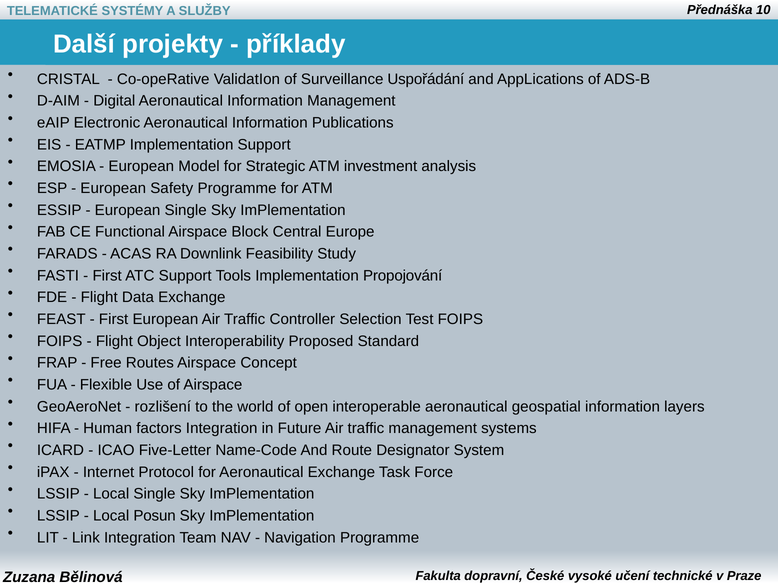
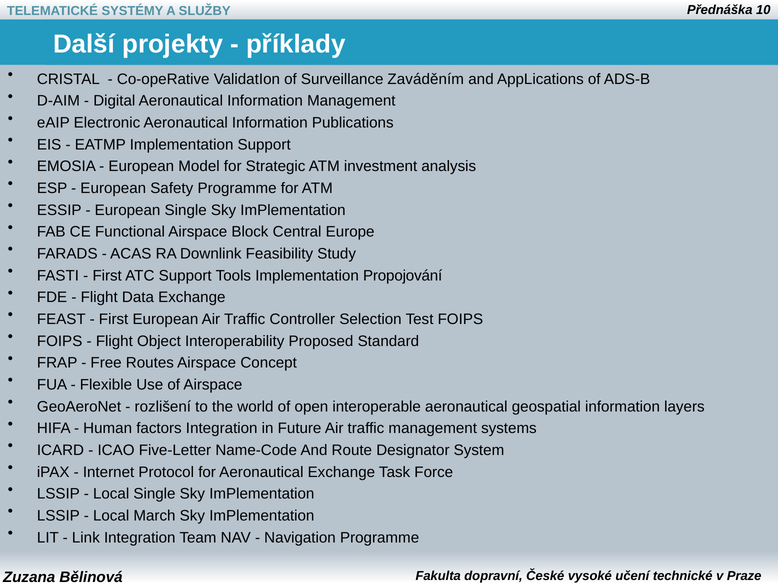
Uspořádání: Uspořádání -> Zaváděním (426, 79)
Posun: Posun -> March (154, 515)
